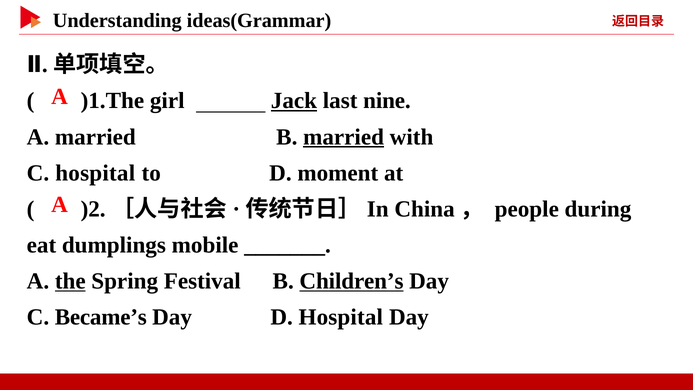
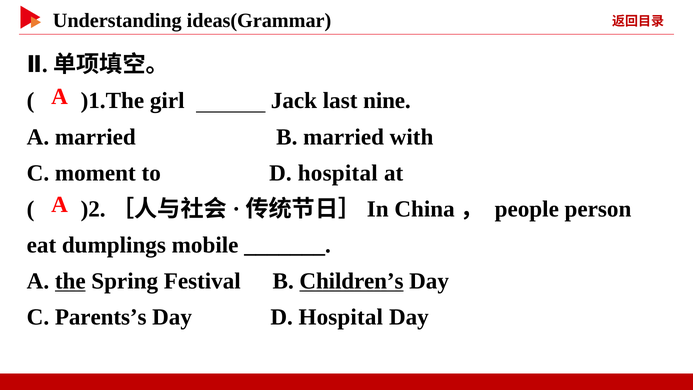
Jack underline: present -> none (294, 101)
married underline: present -> none (344, 137)
C hospital: hospital -> moment (95, 173)
to D moment: moment -> hospital (338, 173)
during: during -> person (598, 209)
Became’s: Became’s -> Parents’s (101, 317)
